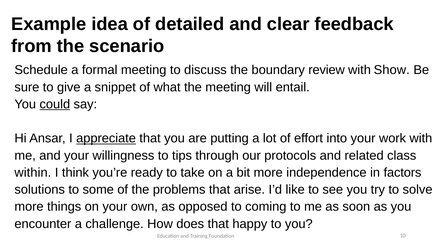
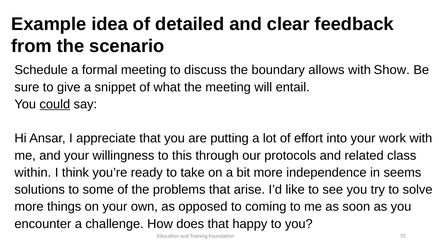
review: review -> allows (326, 70)
appreciate underline: present -> none (106, 138)
tips: tips -> this (182, 155)
factors: factors -> seems (402, 173)
